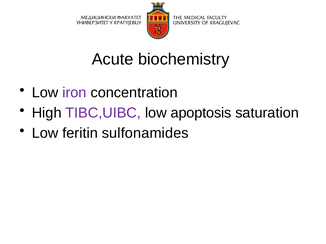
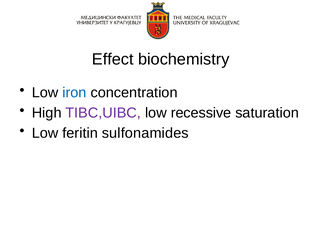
Acute: Acute -> Effect (113, 59)
iron colour: purple -> blue (74, 93)
apoptosis: apoptosis -> recessive (201, 113)
